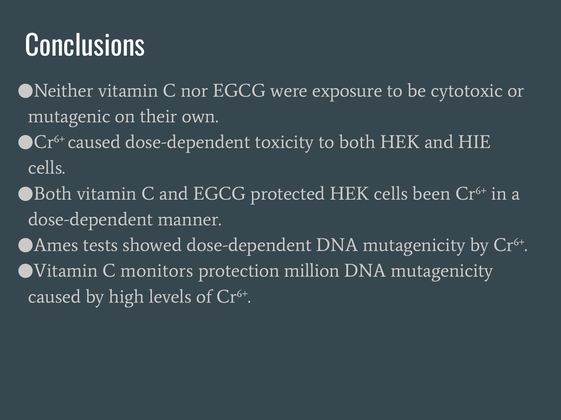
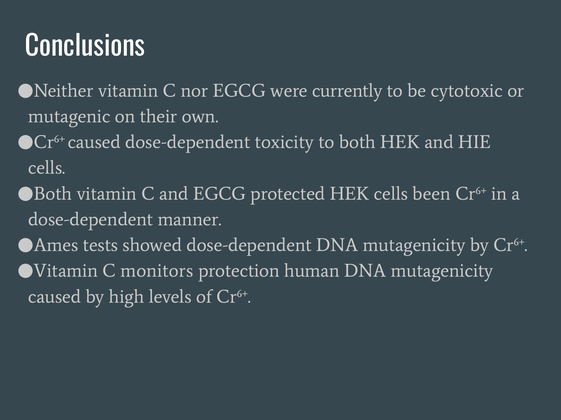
exposure: exposure -> currently (347, 91)
million: million -> human (312, 271)
